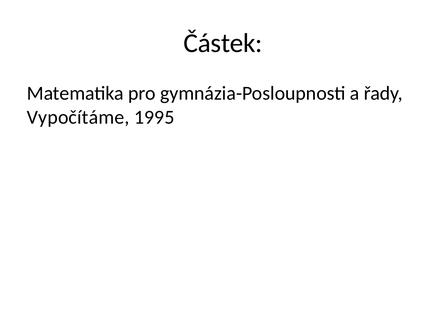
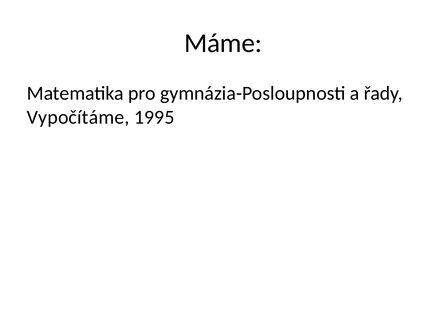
Částek: Částek -> Máme (223, 43)
